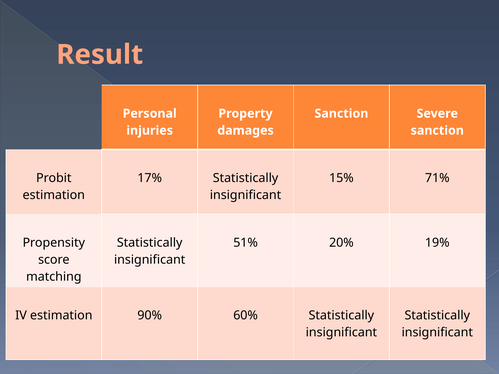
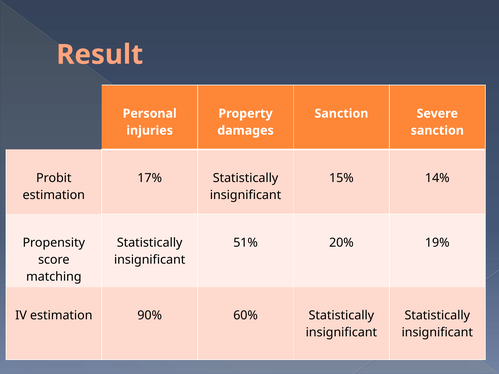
71%: 71% -> 14% (437, 178)
